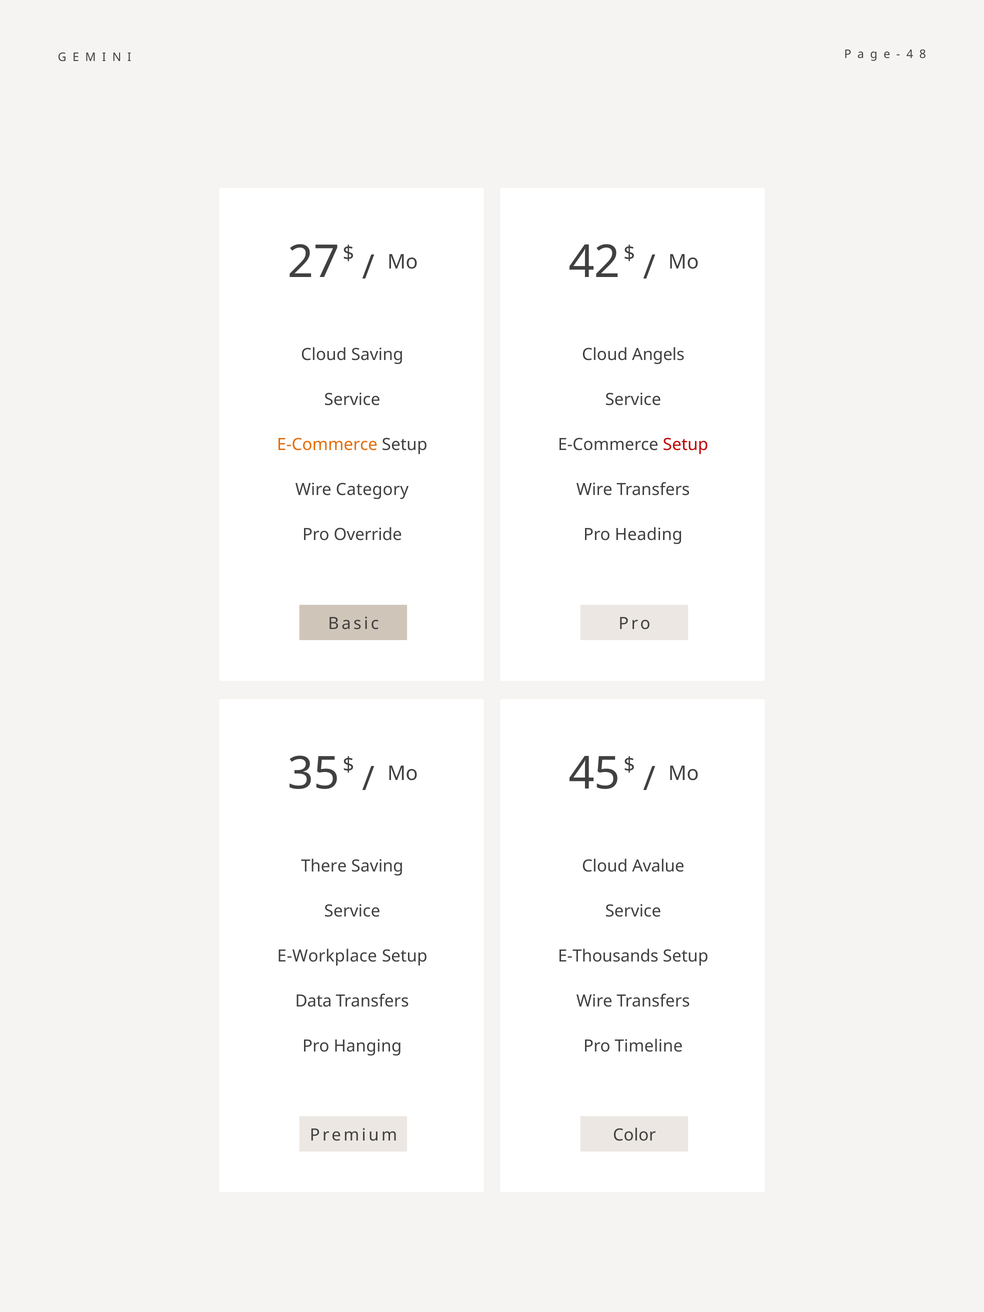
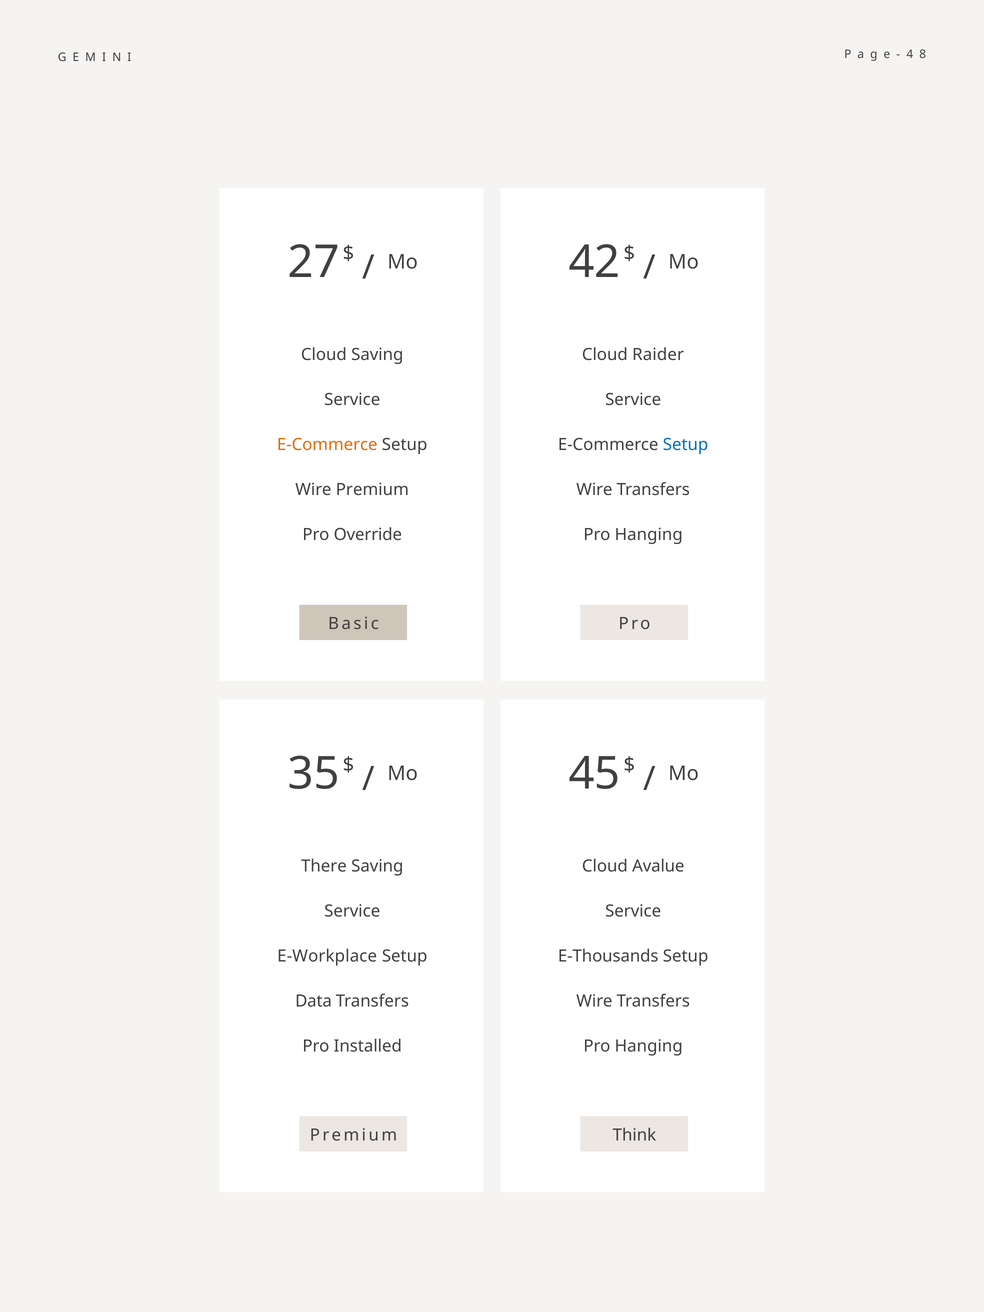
Angels: Angels -> Raider (658, 355)
Setup colour: red -> blue (686, 445)
Wire Category: Category -> Premium (372, 490)
Heading: Heading -> Hanging (649, 535)
Hanging: Hanging -> Installed (368, 1046)
Timeline: Timeline -> Hanging (649, 1046)
Color: Color -> Think (634, 1135)
